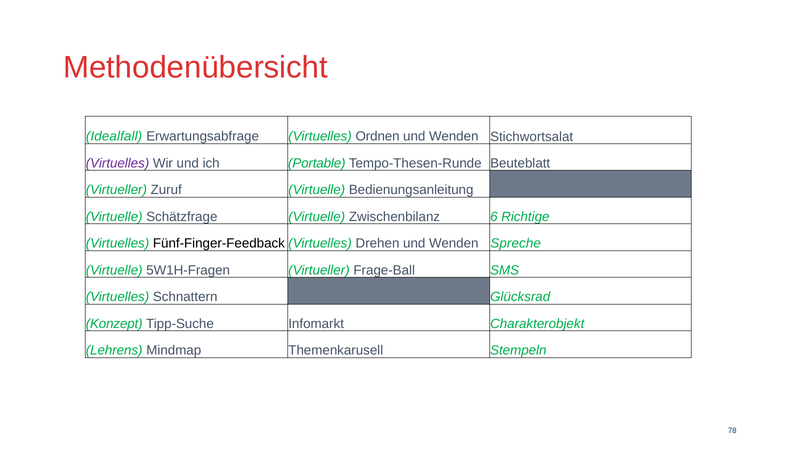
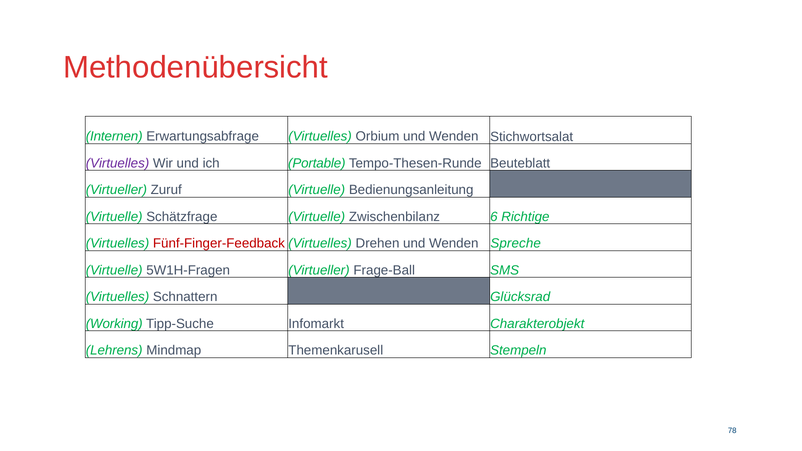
Idealfall: Idealfall -> Internen (114, 137)
Ordnen: Ordnen -> Orbium (378, 137)
Fünf-Finger-Feedback colour: black -> red (219, 244)
Konzept: Konzept -> Working (114, 324)
